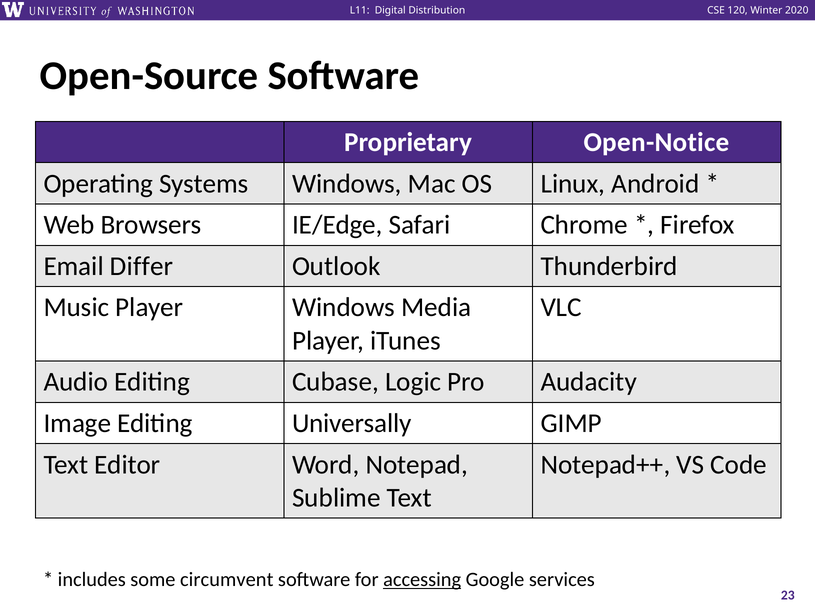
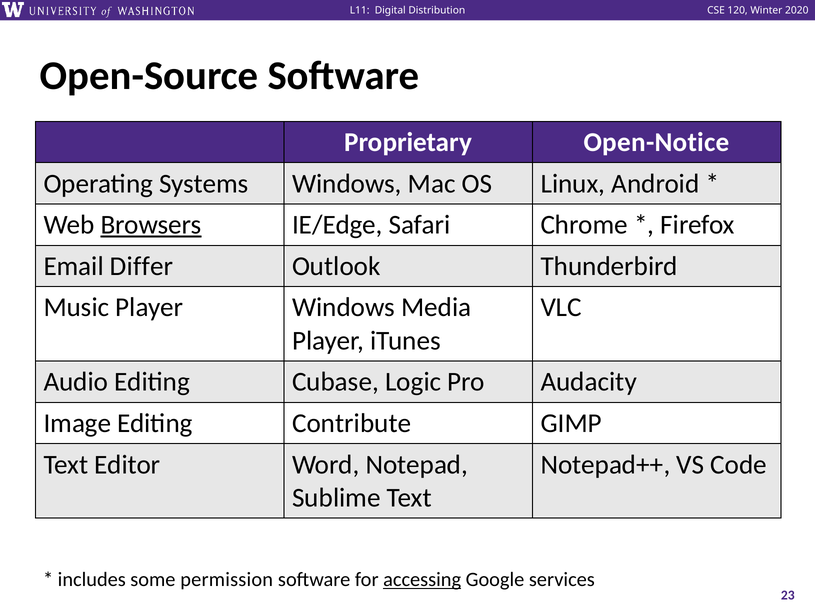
Browsers underline: none -> present (151, 225)
Universally: Universally -> Contribute (352, 423)
circumvent: circumvent -> permission (227, 580)
